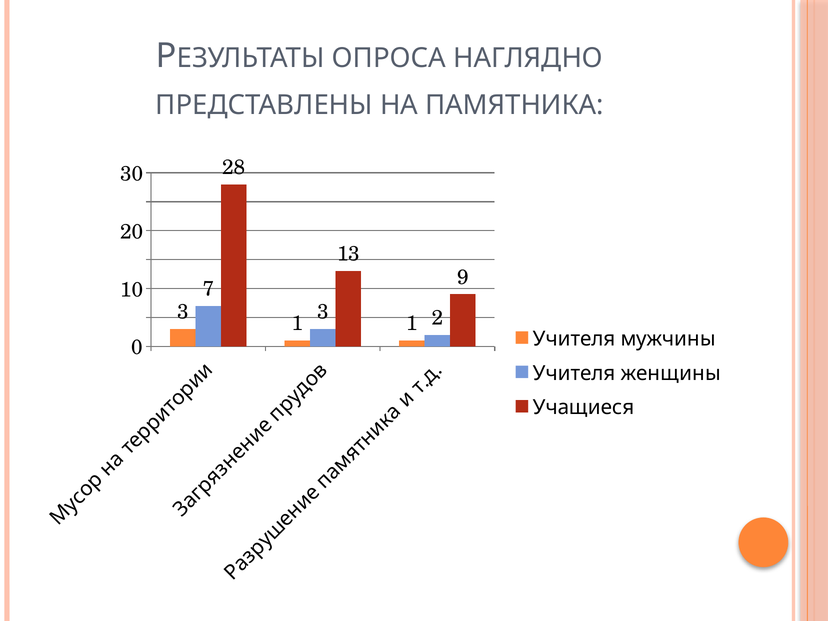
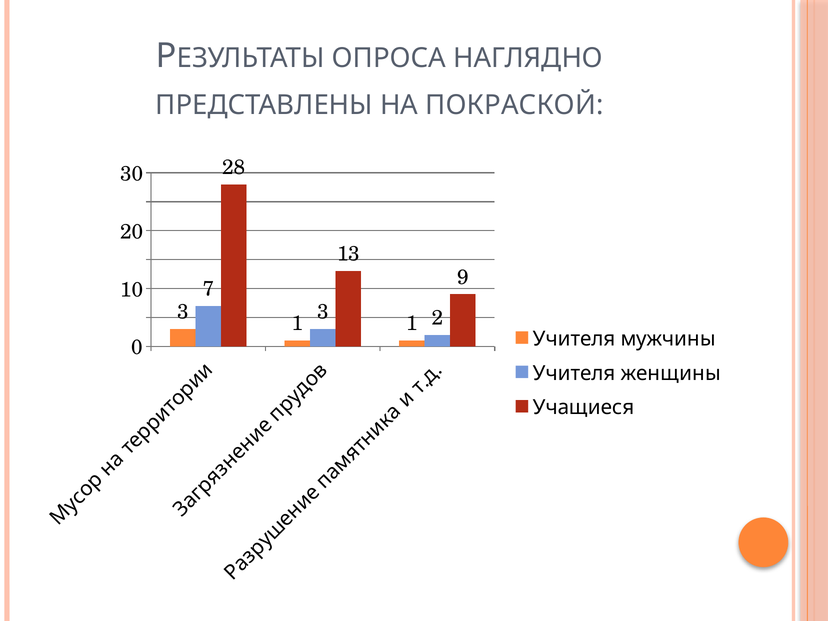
ПАМЯТНИКА: ПАМЯТНИКА -> ПОКРАСКОЙ (514, 105)
